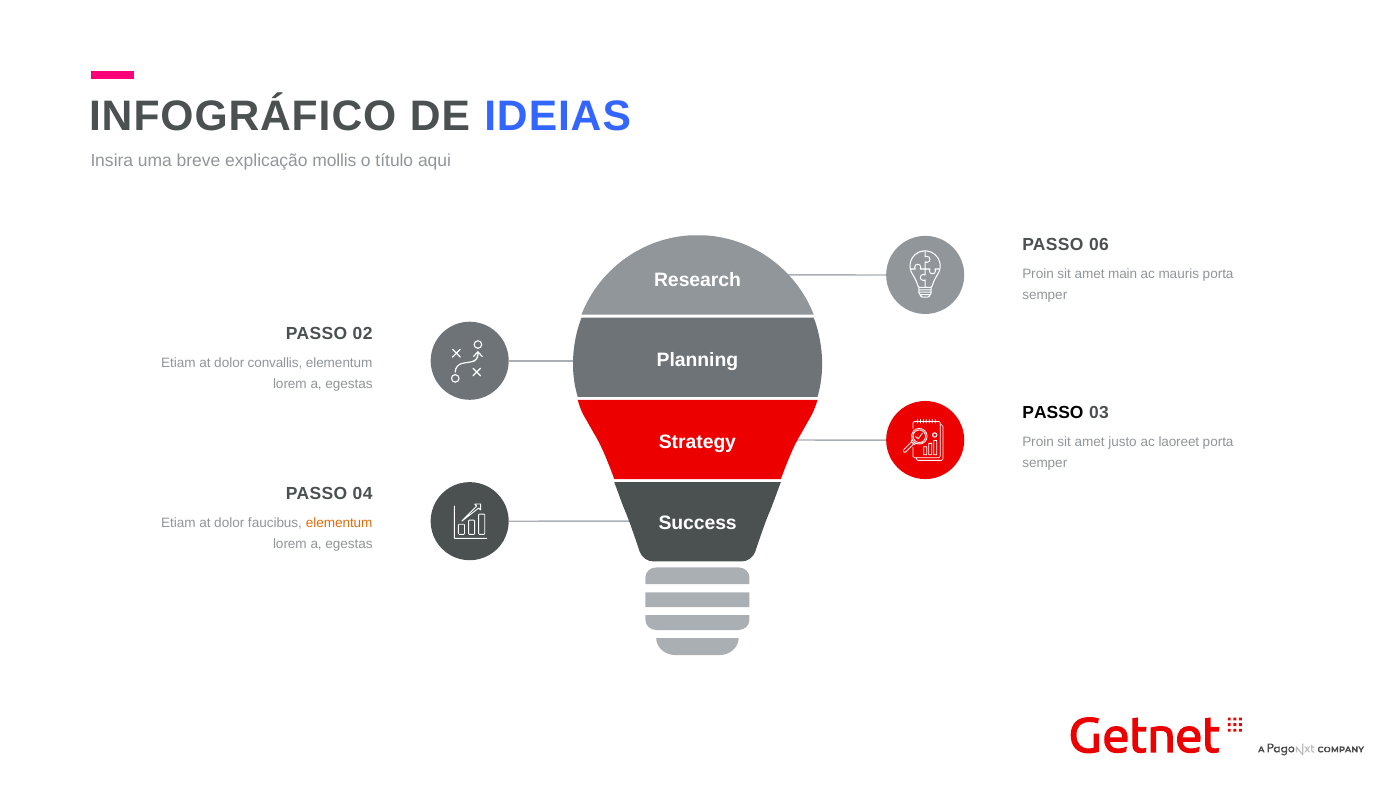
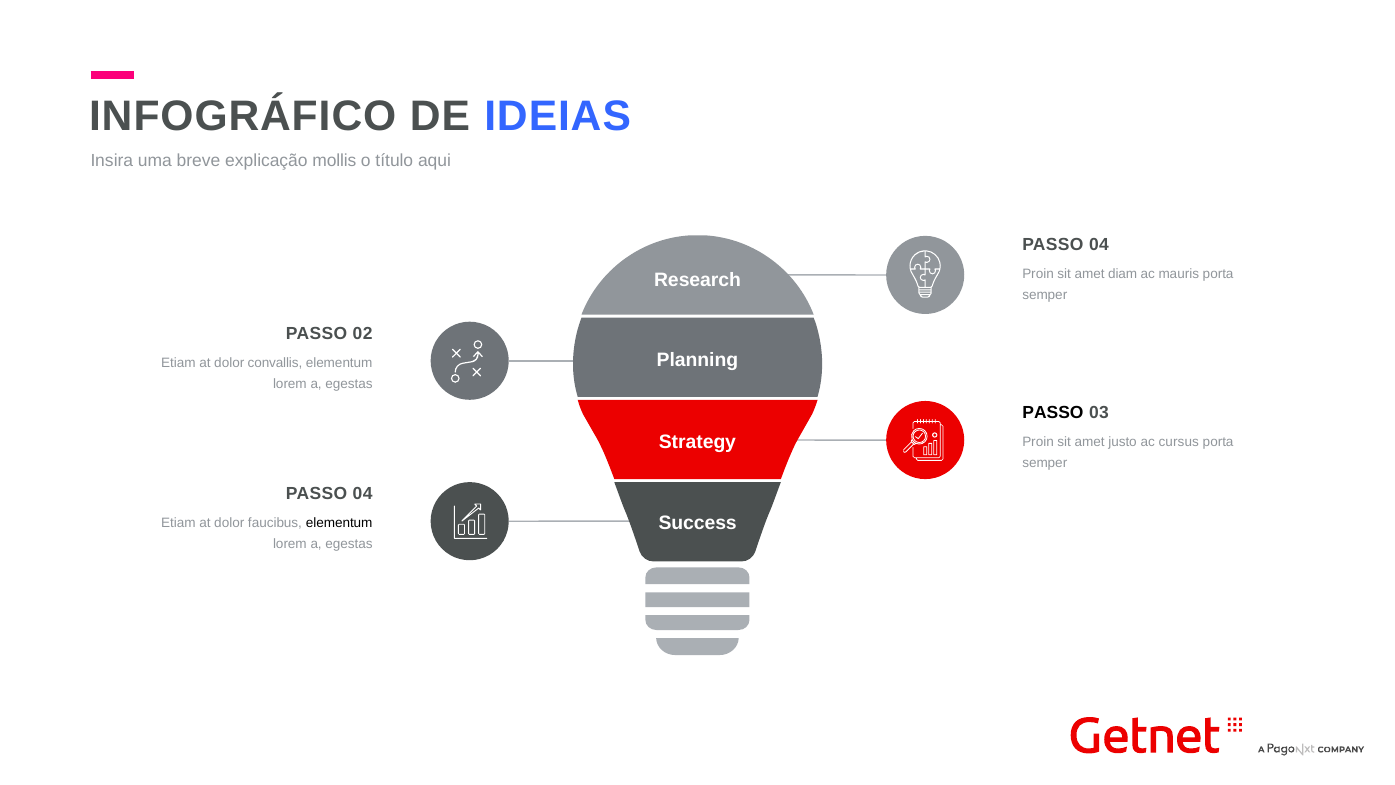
06: 06 -> 04 (1099, 245)
main: main -> diam (1123, 274)
laoreet: laoreet -> cursus (1179, 442)
elementum colour: orange -> black (339, 523)
